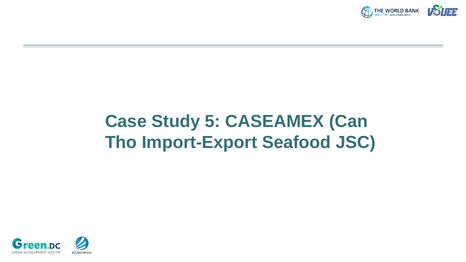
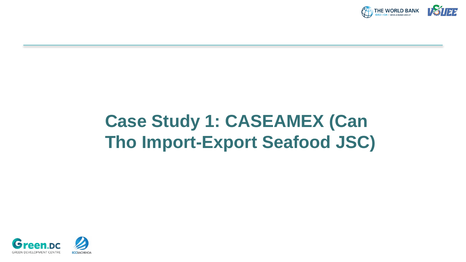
5: 5 -> 1 (213, 122)
